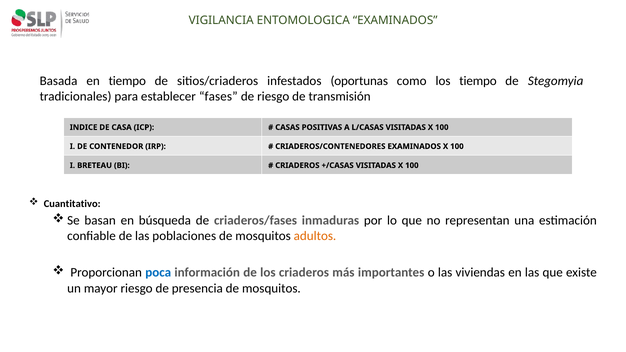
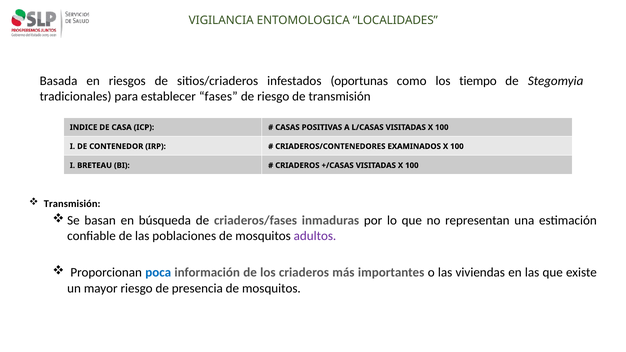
ENTOMOLOGICA EXAMINADOS: EXAMINADOS -> LOCALIDADES (395, 20)
en tiempo: tiempo -> riesgos (127, 81)
Cuantitativo: Cuantitativo -> Transmisión (72, 204)
adultos colour: orange -> purple (315, 236)
